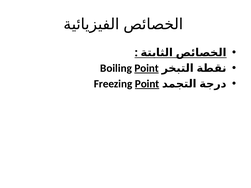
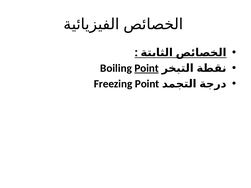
Point underline: present -> none (147, 84)
